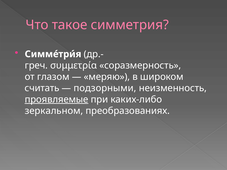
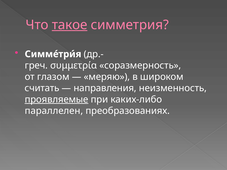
такое underline: none -> present (70, 25)
подзорными: подзорными -> направления (105, 88)
зеркальном: зеркальном -> параллелен (54, 111)
